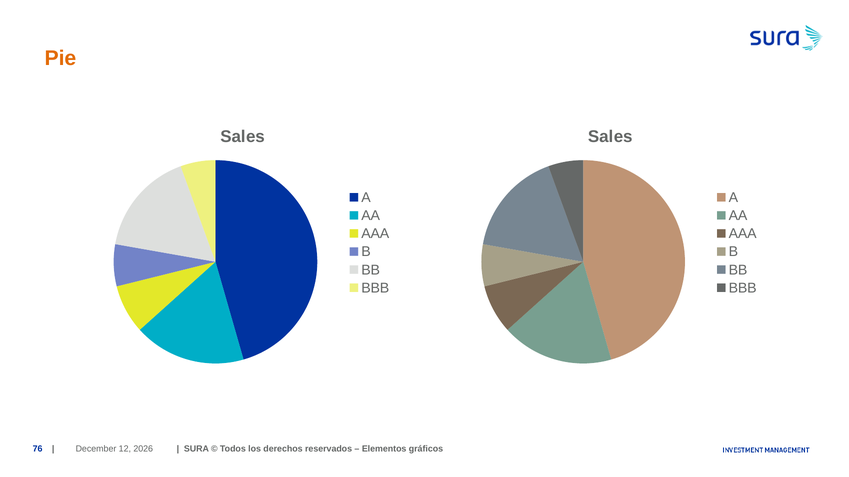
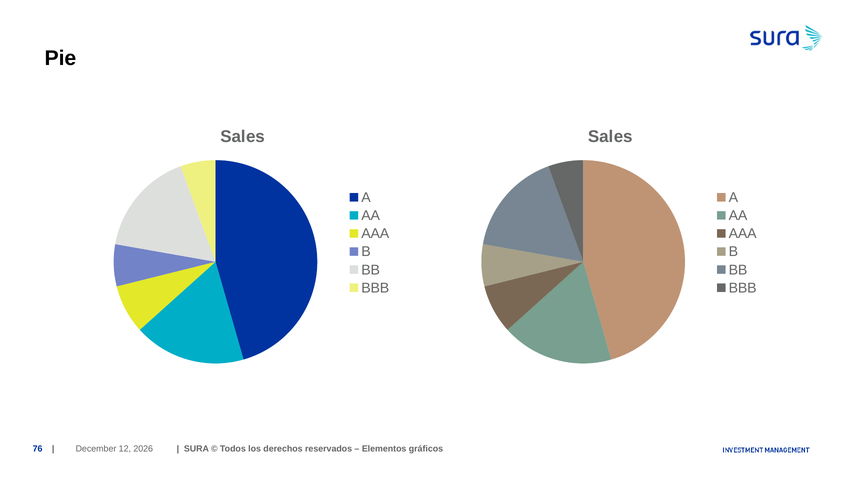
Pie colour: orange -> black (60, 58)
